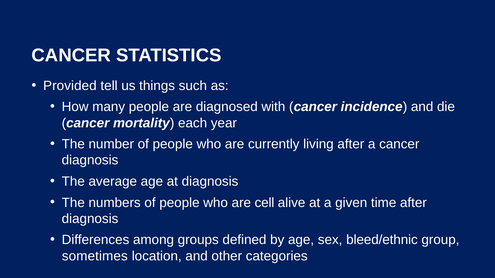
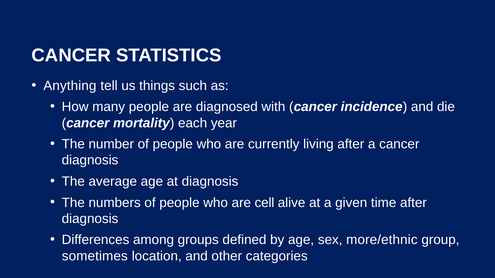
Provided: Provided -> Anything (70, 86)
bleed/ethnic: bleed/ethnic -> more/ethnic (382, 240)
